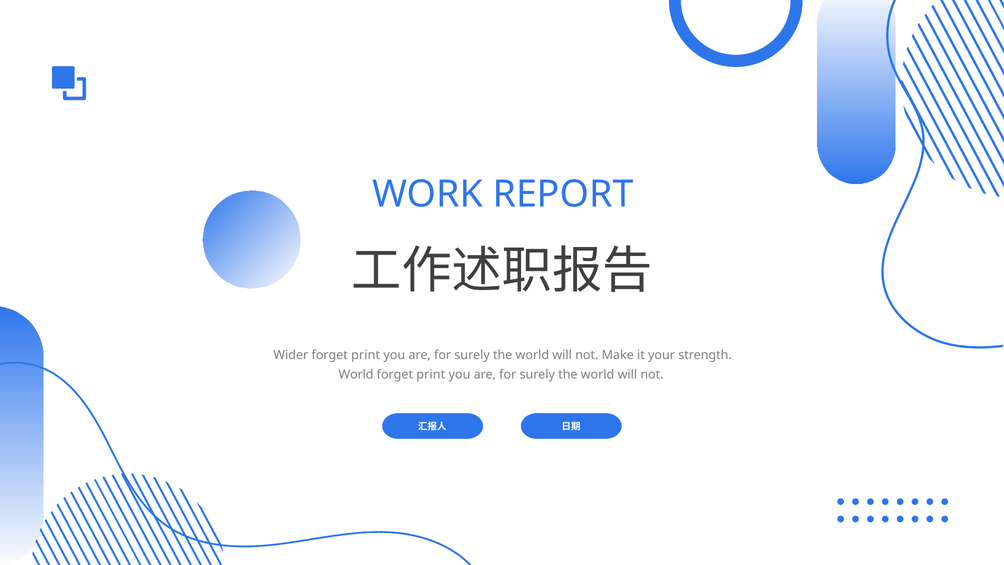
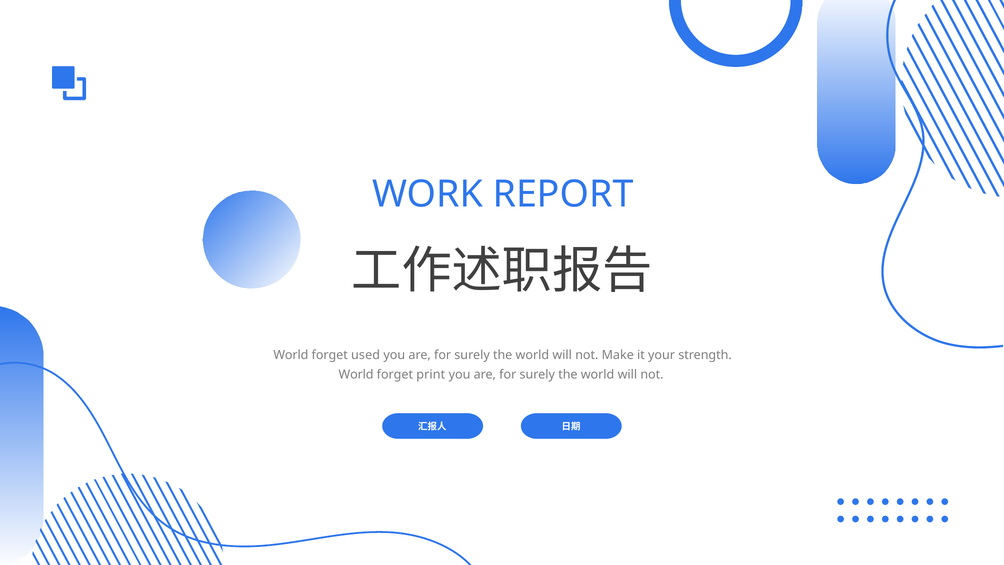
Wider: Wider -> World (291, 355)
print: print -> used (366, 355)
